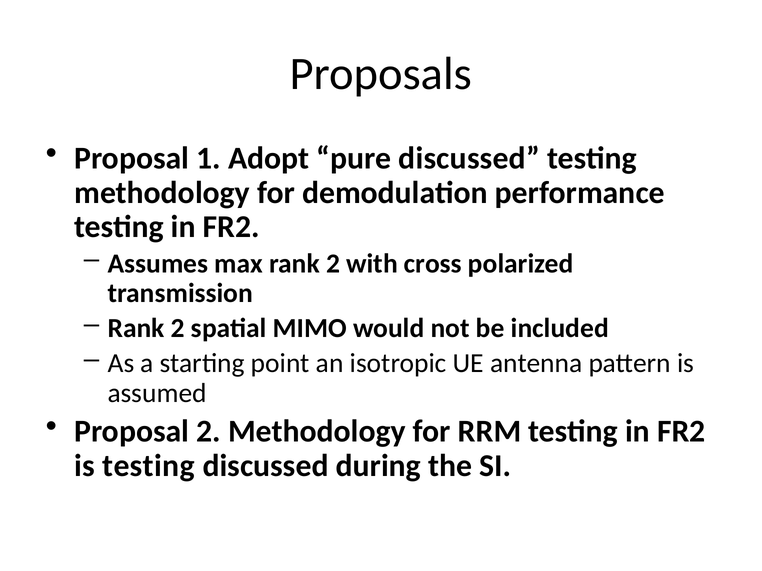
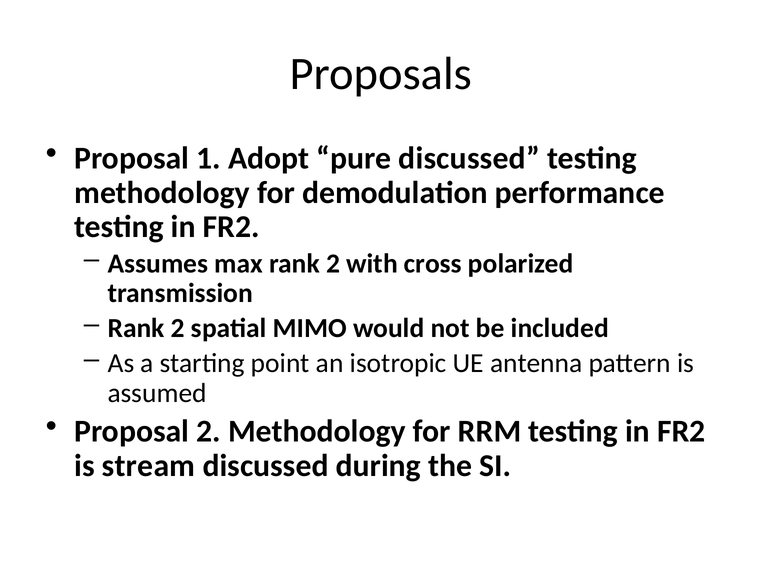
is testing: testing -> stream (149, 466)
